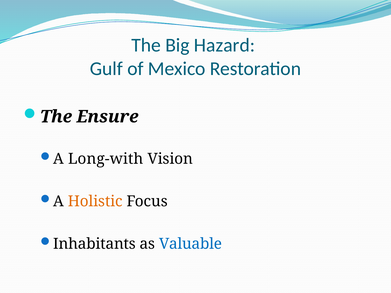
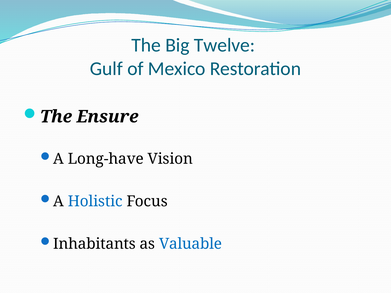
Hazard: Hazard -> Twelve (225, 45)
Long-with: Long-with -> Long-have (106, 159)
Holistic colour: orange -> blue (95, 202)
